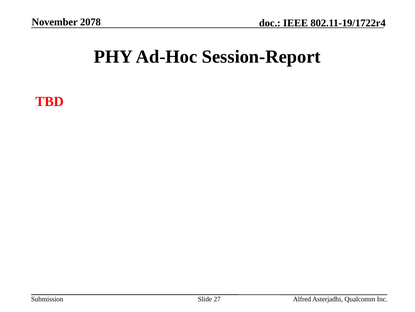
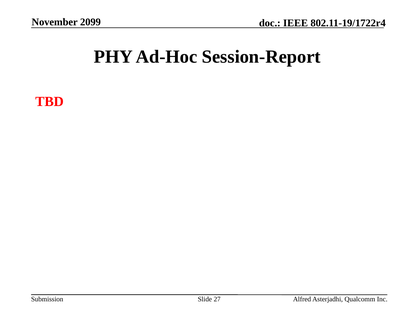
2078: 2078 -> 2099 (90, 22)
